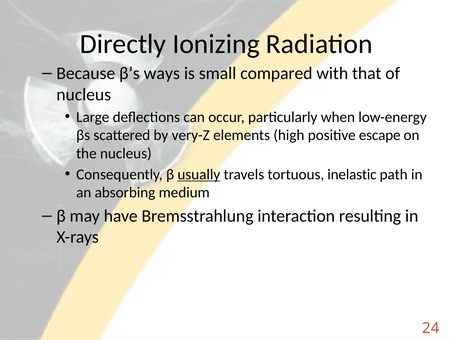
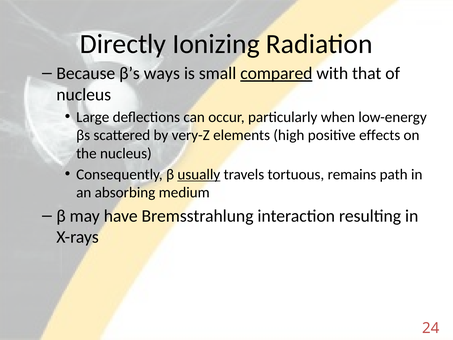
compared underline: none -> present (276, 73)
escape: escape -> effects (380, 135)
inelastic: inelastic -> remains (352, 174)
